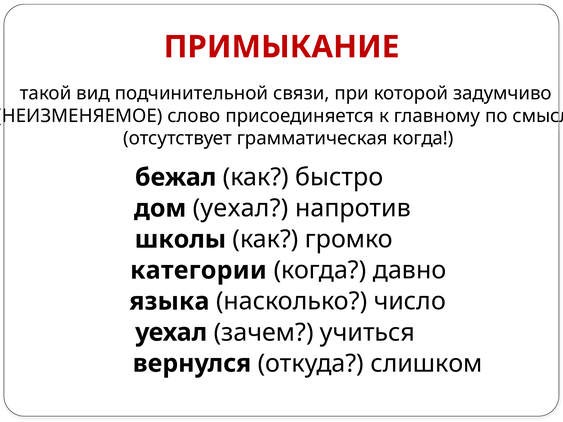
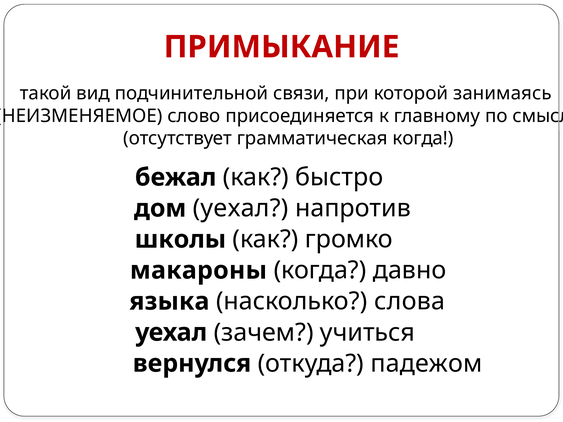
задумчиво: задумчиво -> занимаясь (502, 93)
категории: категории -> макароны (198, 271)
число: число -> слова (410, 302)
слишком: слишком -> падежом (426, 364)
